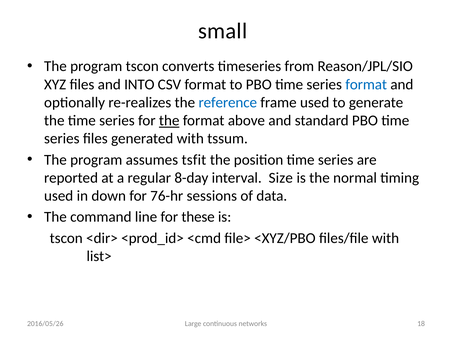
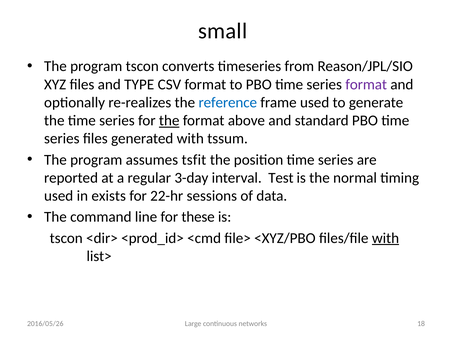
INTO: INTO -> TYPE (139, 84)
format colour: blue -> purple (366, 84)
8-day: 8-day -> 3-day (191, 178)
Size: Size -> Test (281, 178)
down: down -> exists (109, 196)
76-hr: 76-hr -> 22-hr (167, 196)
with underline: none -> present (386, 238)
